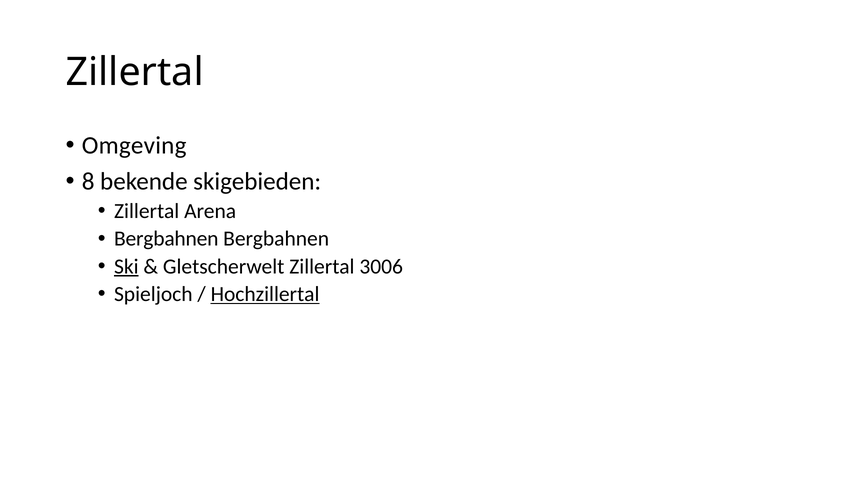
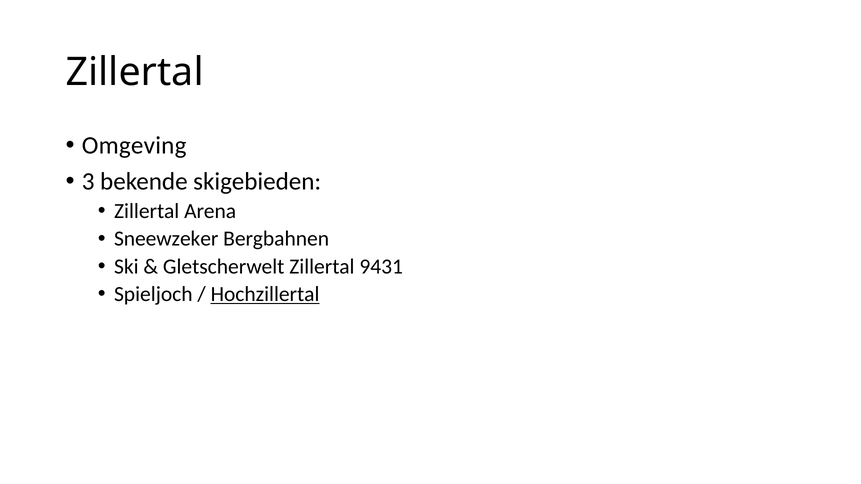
8: 8 -> 3 (88, 182)
Bergbahnen: Bergbahnen -> Sneewzeker (166, 239)
Ski underline: present -> none (126, 267)
3006: 3006 -> 9431 (381, 267)
